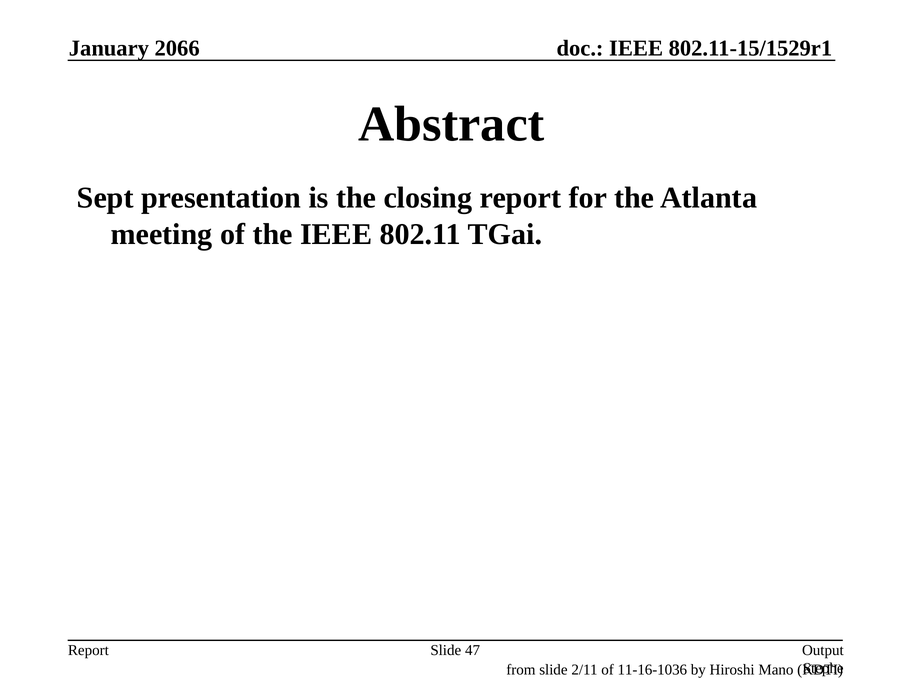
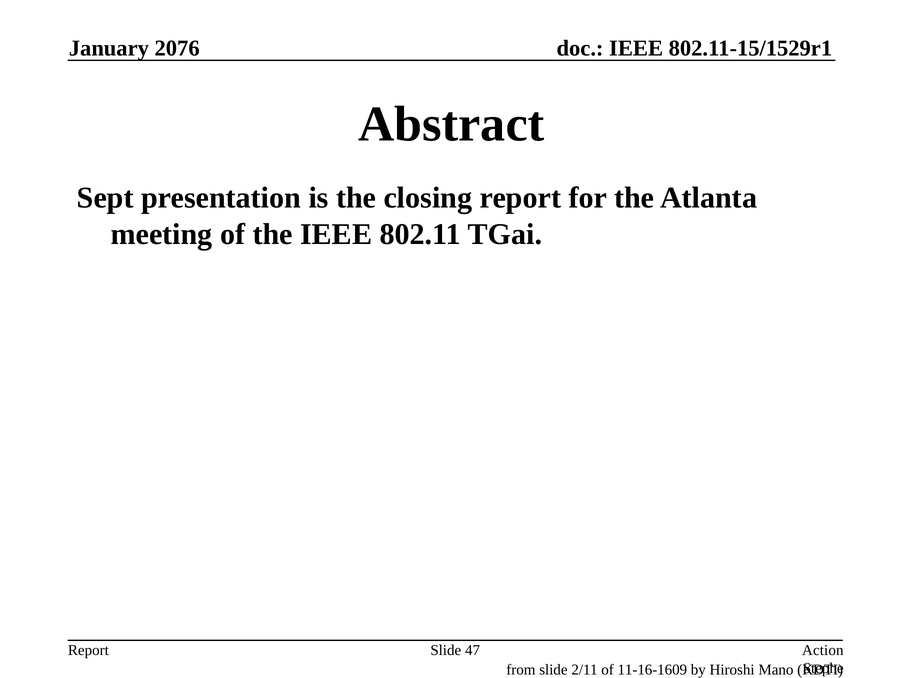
2066: 2066 -> 2076 (177, 48)
Output: Output -> Action (823, 650)
11-16-1036: 11-16-1036 -> 11-16-1609 (652, 669)
